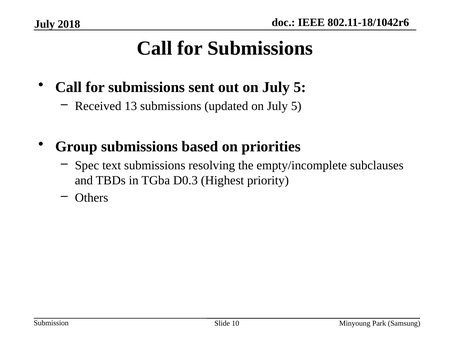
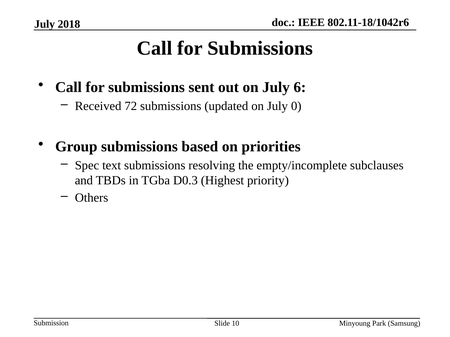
out on July 5: 5 -> 6 (300, 87)
13: 13 -> 72 (131, 106)
updated on July 5: 5 -> 0 (296, 106)
